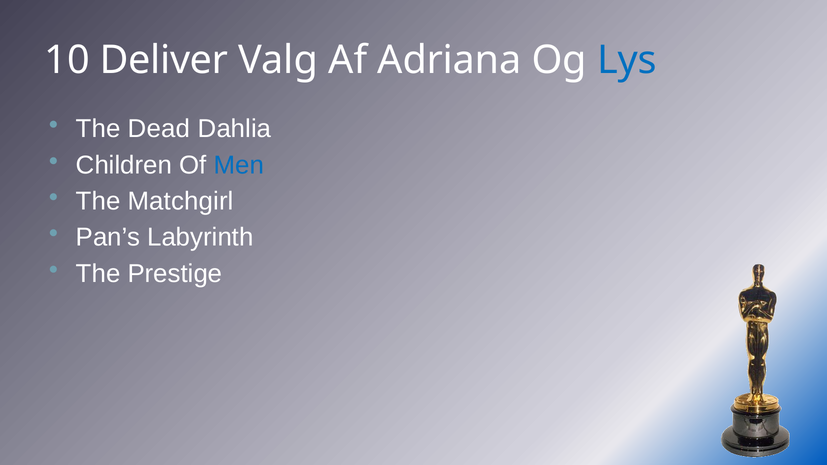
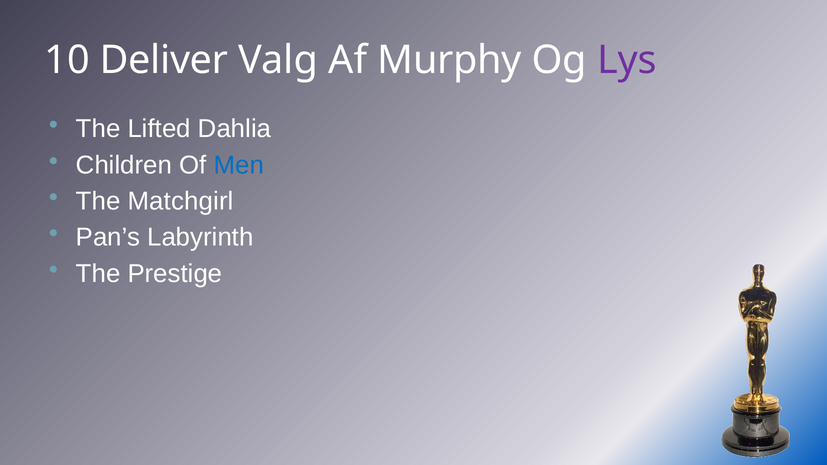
Adriana: Adriana -> Murphy (450, 60)
Lys colour: blue -> purple (627, 60)
Dead: Dead -> Lifted (159, 129)
